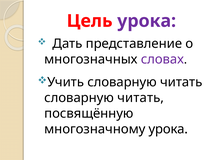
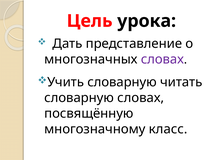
урока colour: purple -> black (147, 21)
читать: читать -> словах (141, 98)
многозначному урока: урока -> класс (168, 130)
